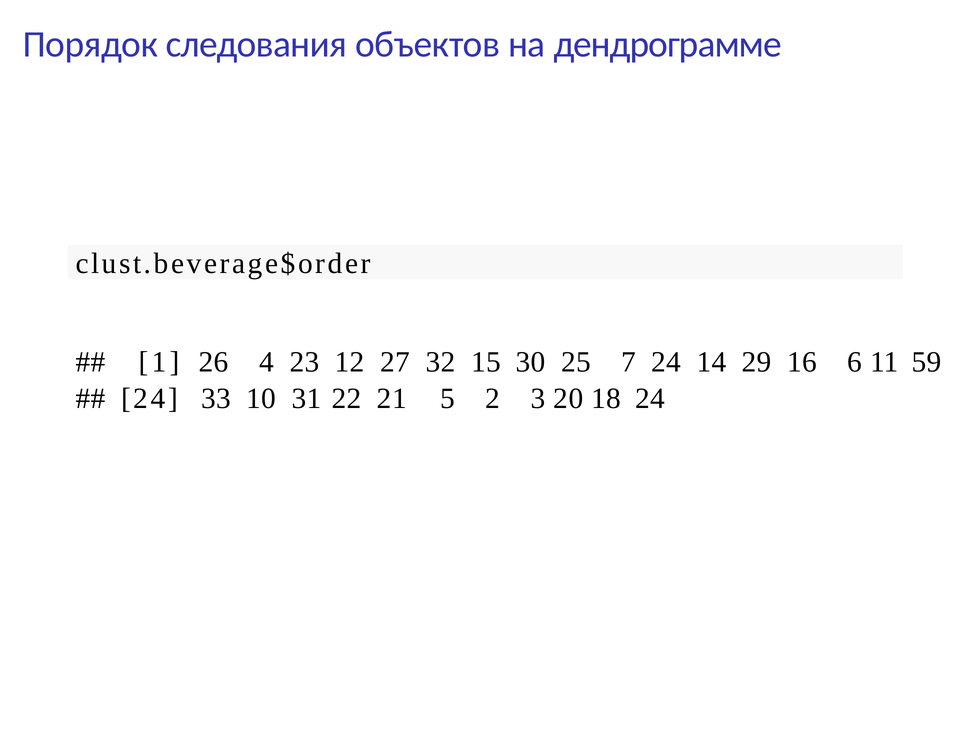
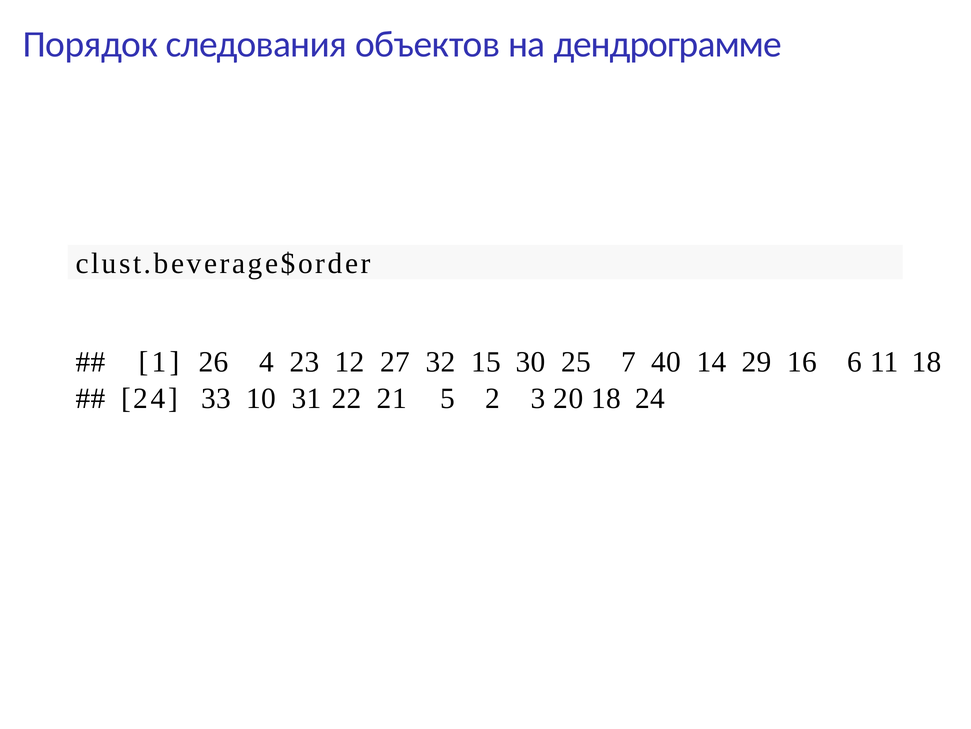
7 24: 24 -> 40 (666, 362)
11 59: 59 -> 18 (926, 362)
